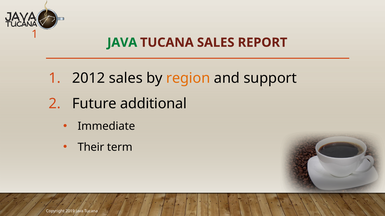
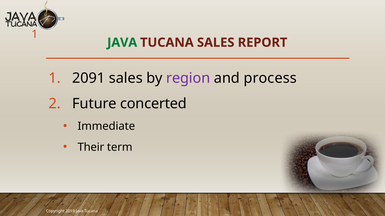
2012: 2012 -> 2091 (89, 78)
region colour: orange -> purple (188, 78)
support: support -> process (270, 78)
additional: additional -> concerted (153, 104)
